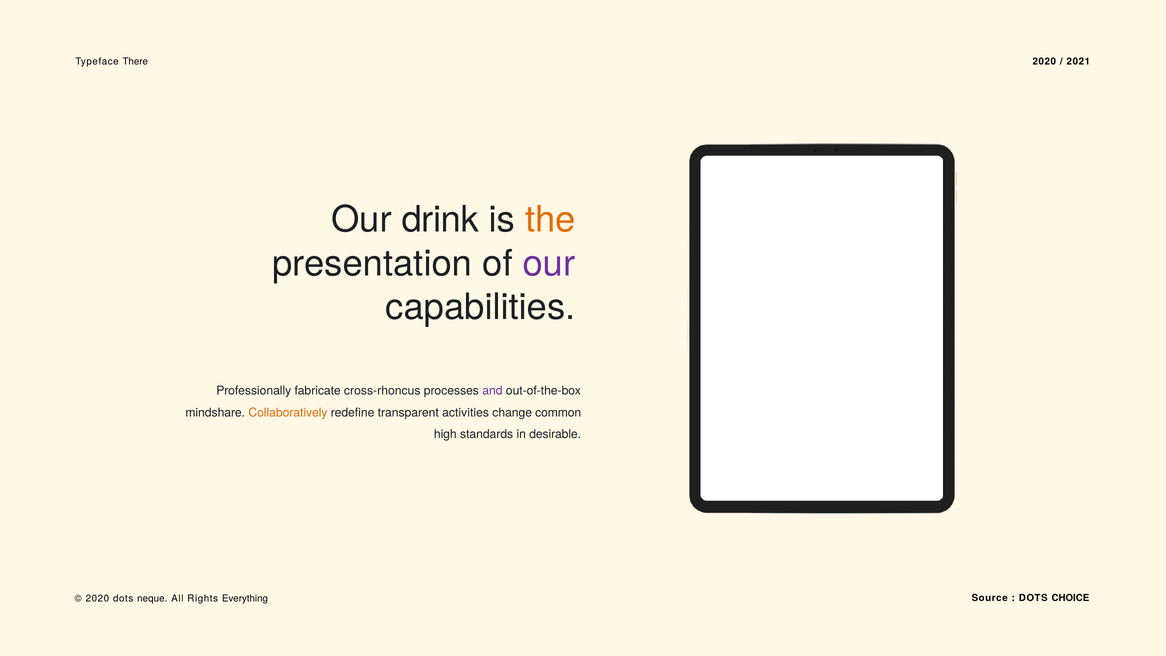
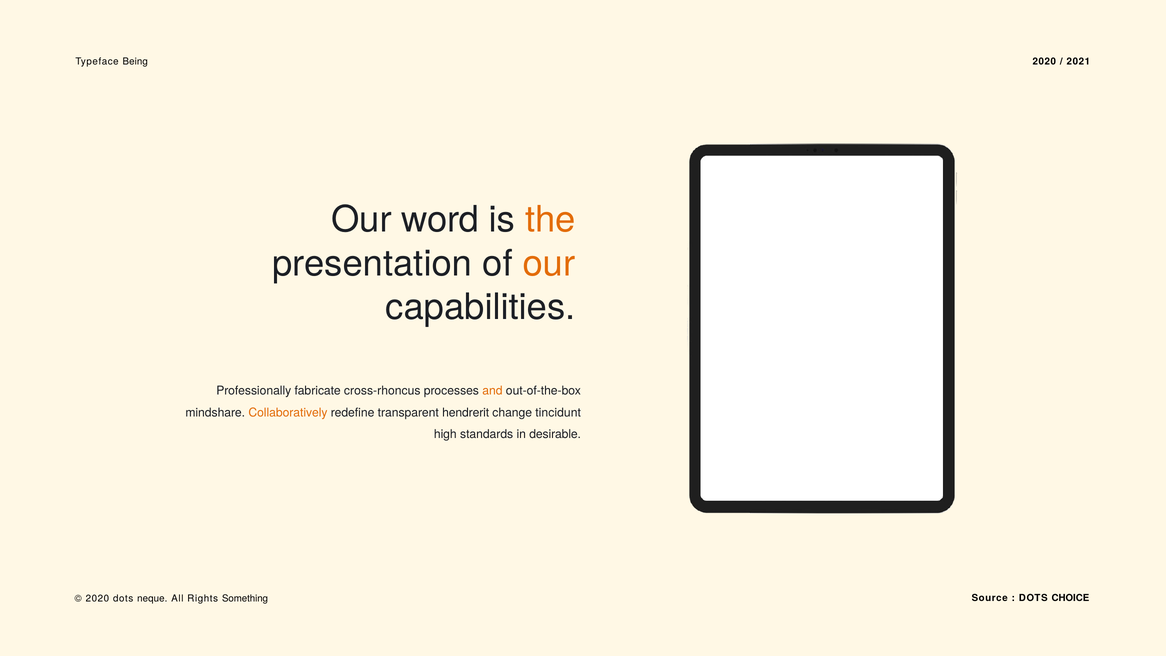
There: There -> Being (135, 61)
drink: drink -> word (440, 220)
our colour: purple -> orange (549, 263)
and colour: purple -> orange (492, 391)
activities: activities -> hendrerit (466, 412)
common: common -> tincidunt (558, 412)
Everything: Everything -> Something (245, 598)
